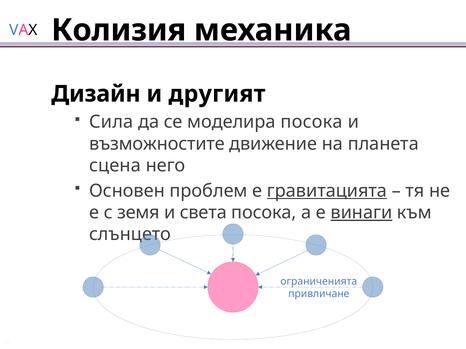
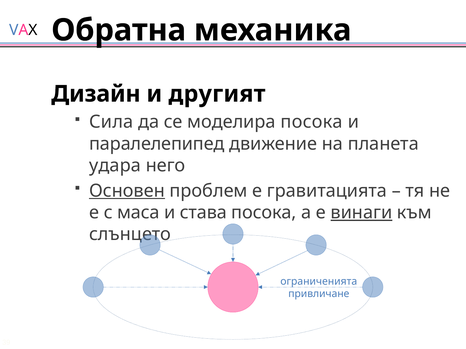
Колизия: Колизия -> Обратна (119, 30)
възможностите: възможностите -> паралелепипед (157, 144)
сцена: сцена -> удара (115, 166)
Основен underline: none -> present (127, 191)
гравитацията underline: present -> none (327, 191)
земя: земя -> маса (138, 213)
света: света -> става (203, 213)
